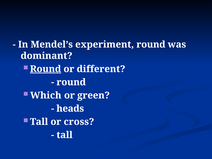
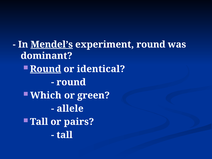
Mendel’s underline: none -> present (52, 44)
different: different -> identical (101, 69)
heads: heads -> allele (70, 109)
cross: cross -> pairs (79, 122)
